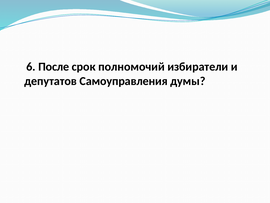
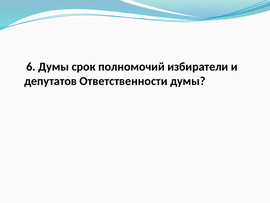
6 После: После -> Думы (54, 67)
Самоуправления: Самоуправления -> Ответственности (124, 81)
